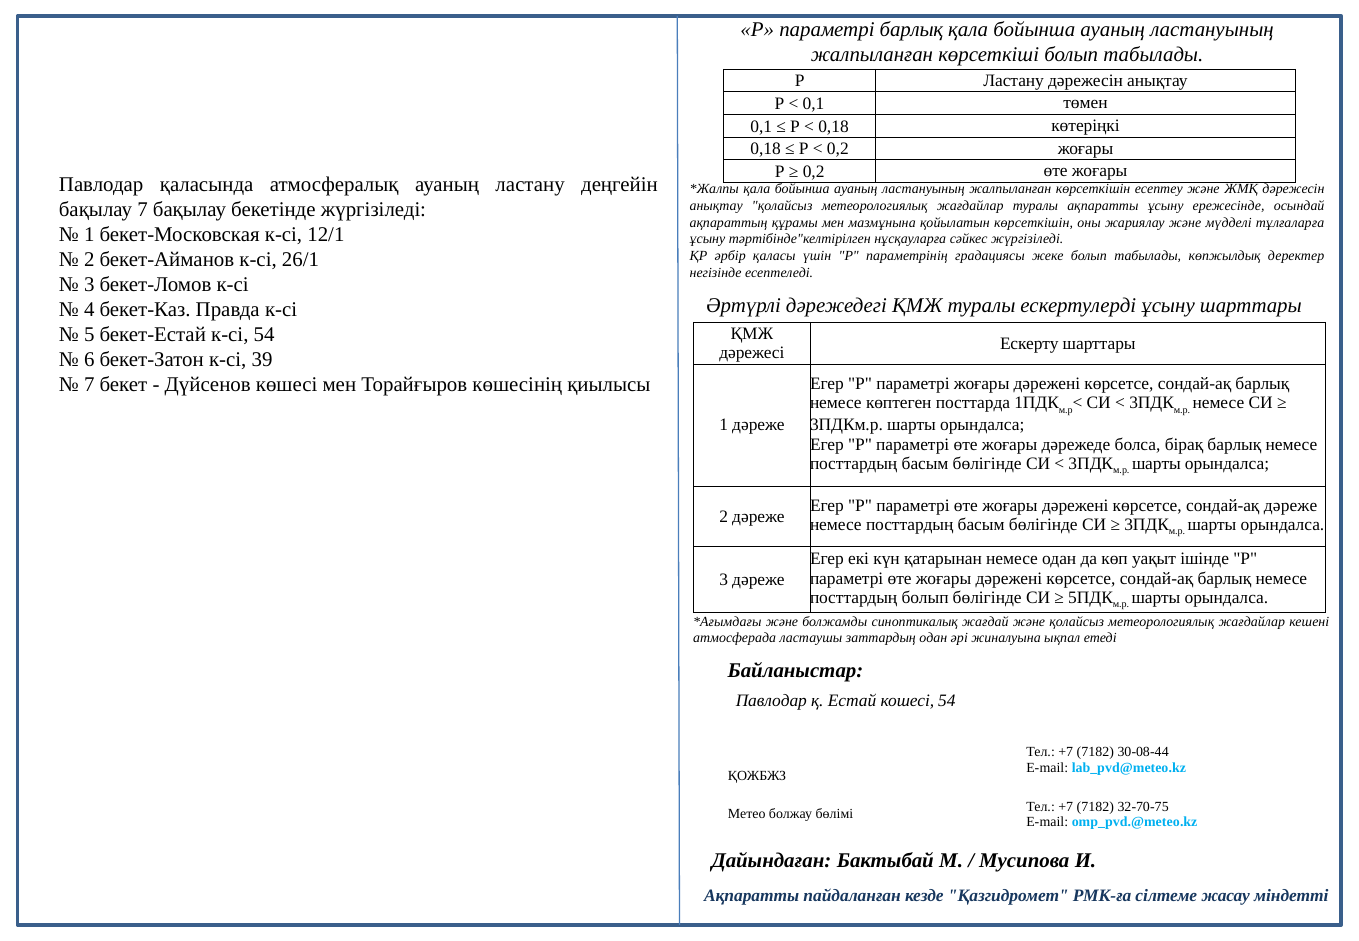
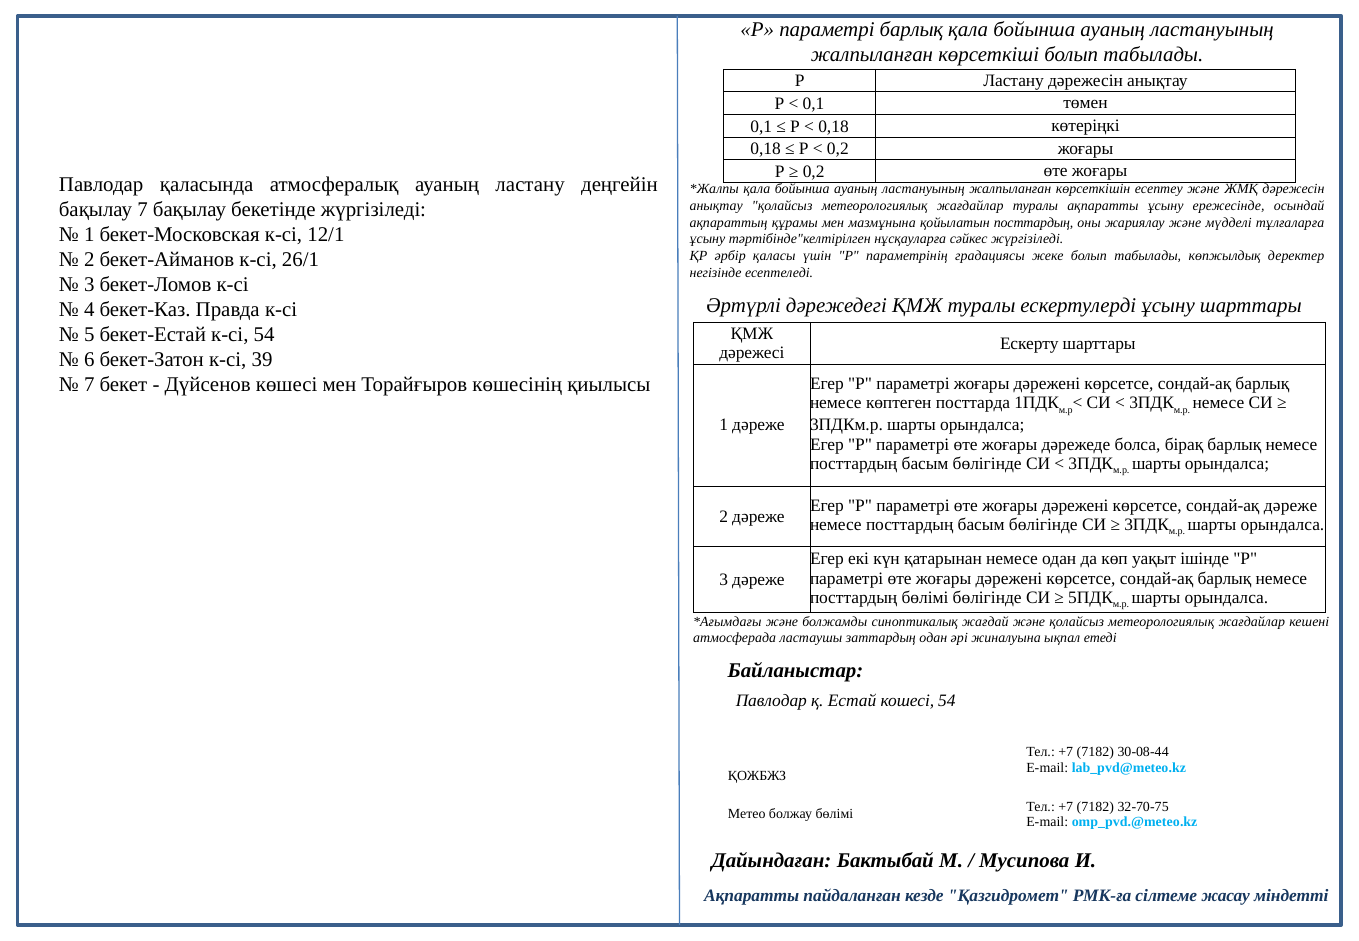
қойылатын көрсеткішін: көрсеткішін -> посттардың (1034, 222)
посттардың болып: болып -> бөлімі (925, 598)
